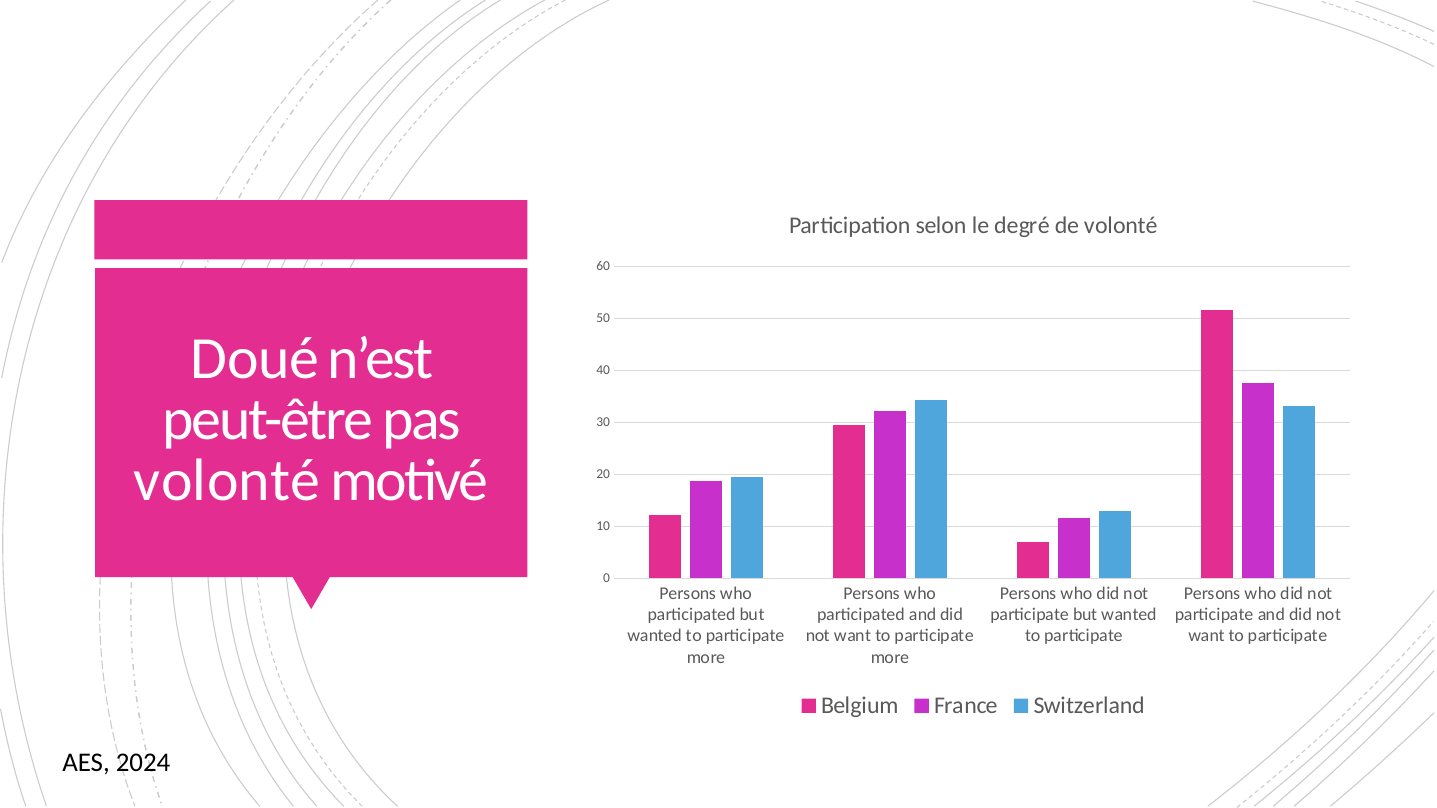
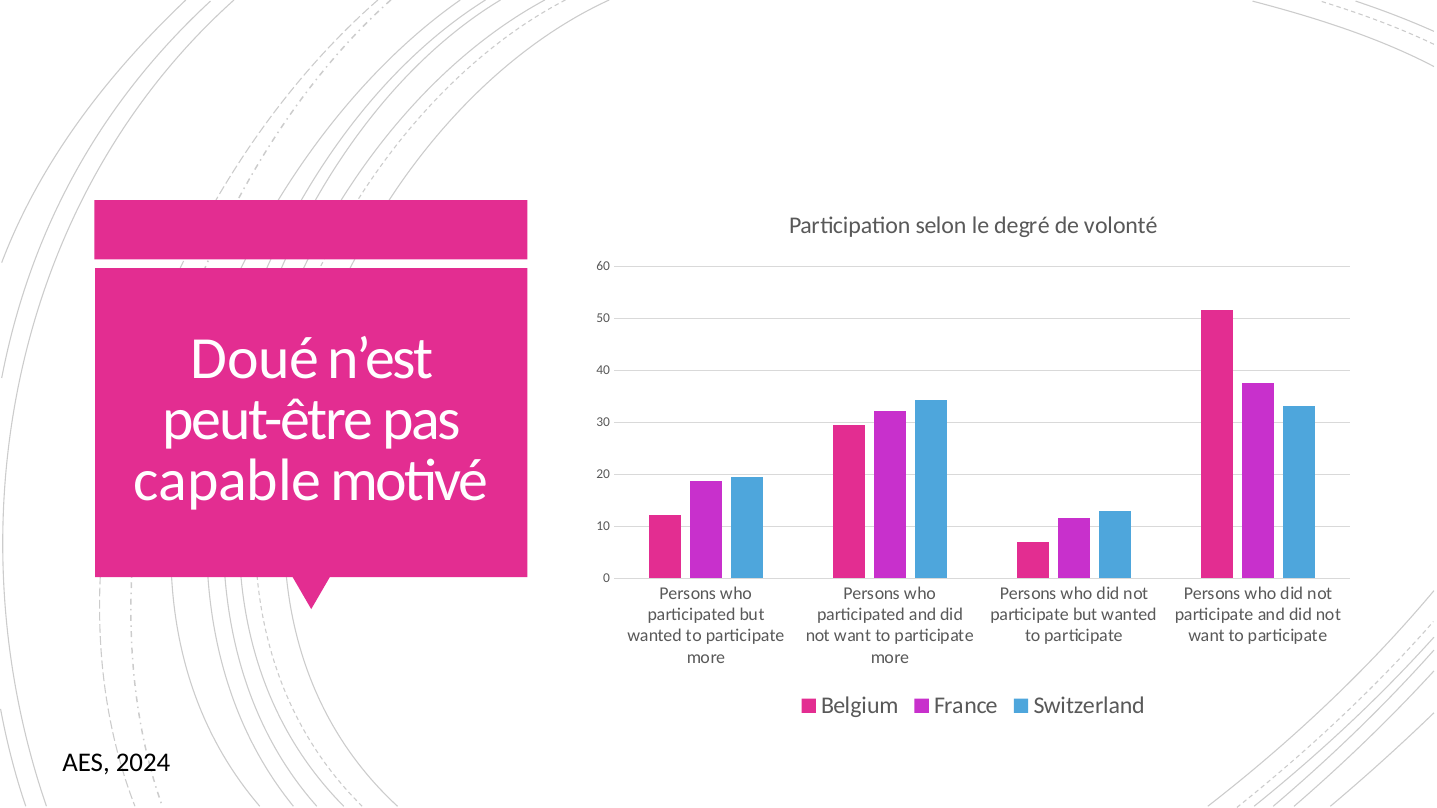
volonté: volonté -> capable (228, 481)
